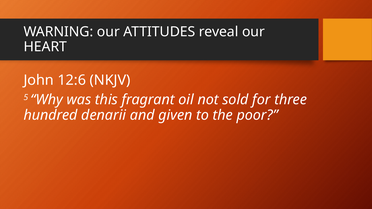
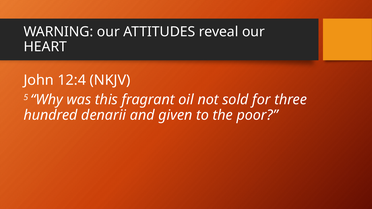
12:6: 12:6 -> 12:4 (72, 80)
